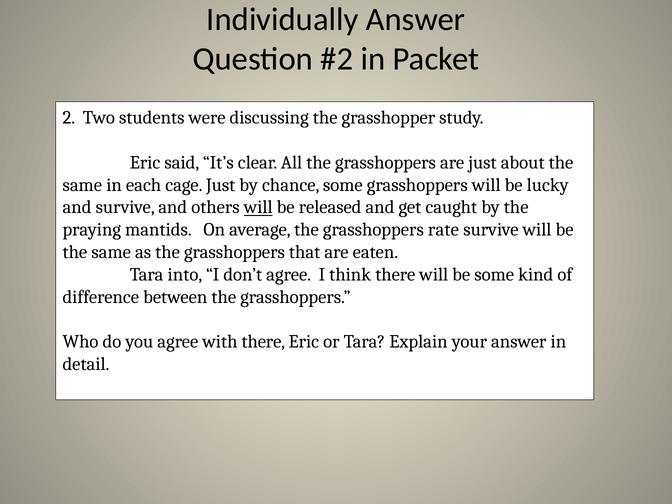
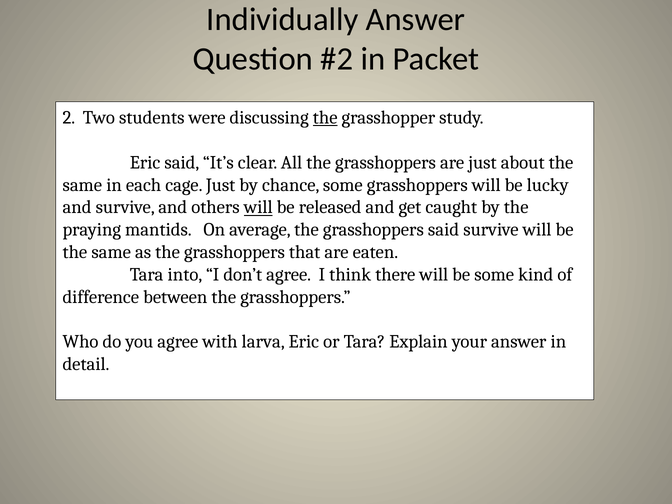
the underline: none -> present (325, 118)
grasshoppers rate: rate -> said (444, 230)
with there: there -> larva (263, 342)
